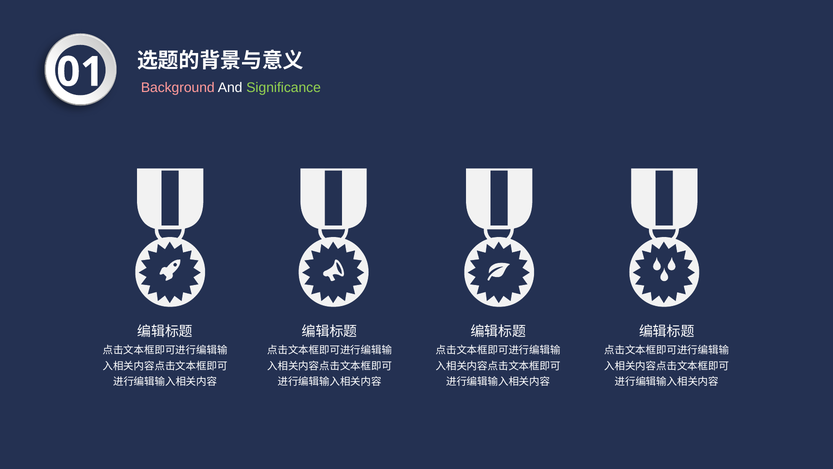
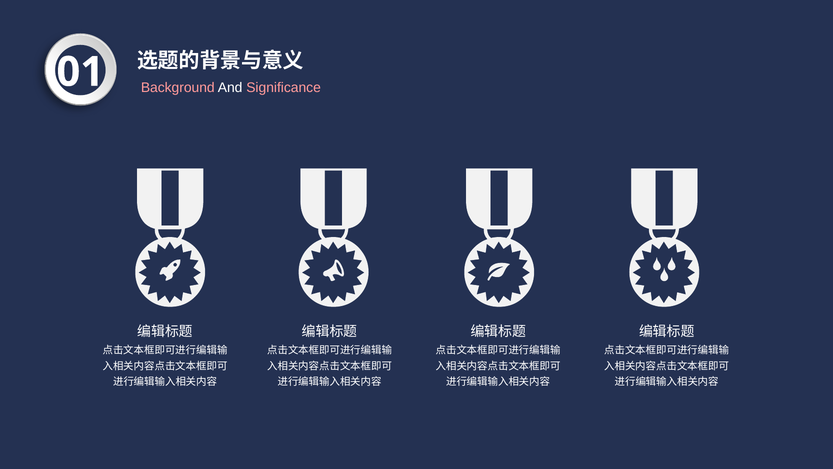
Significance colour: light green -> pink (284, 88)
